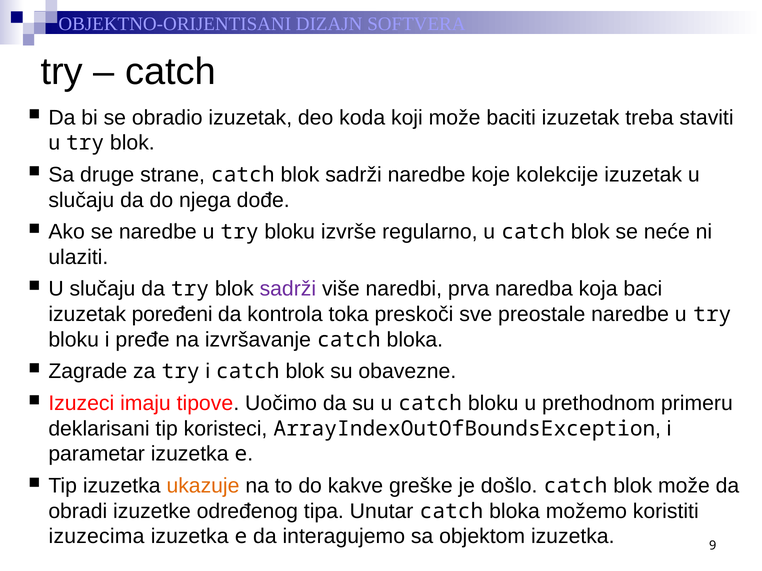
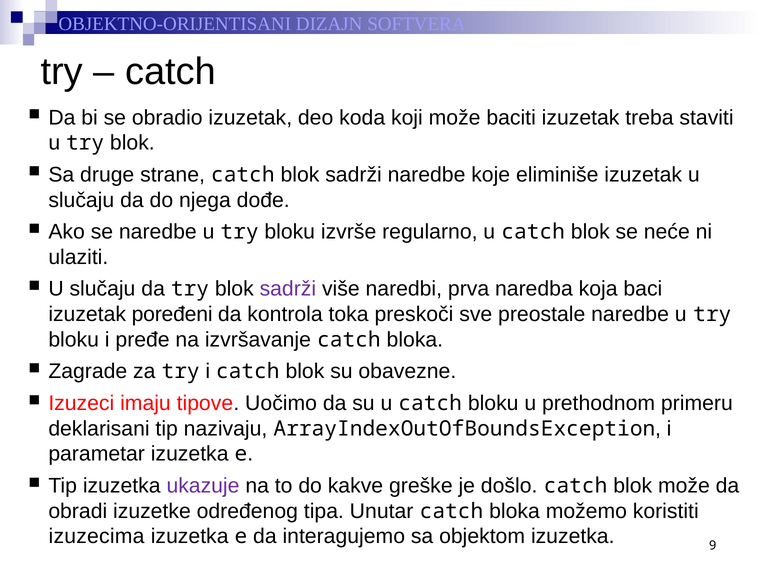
kolekcije: kolekcije -> eliminiše (557, 175)
koristeci: koristeci -> nazivaju (226, 429)
ukazuje colour: orange -> purple (203, 486)
